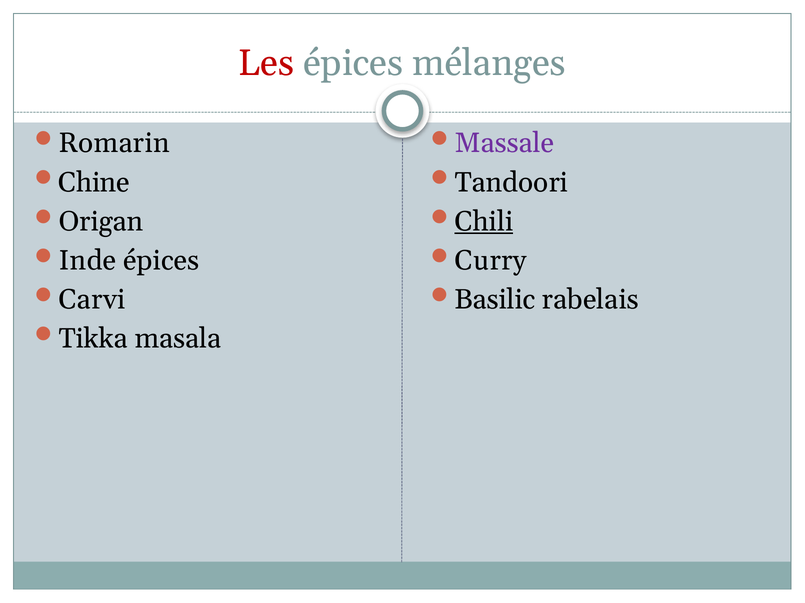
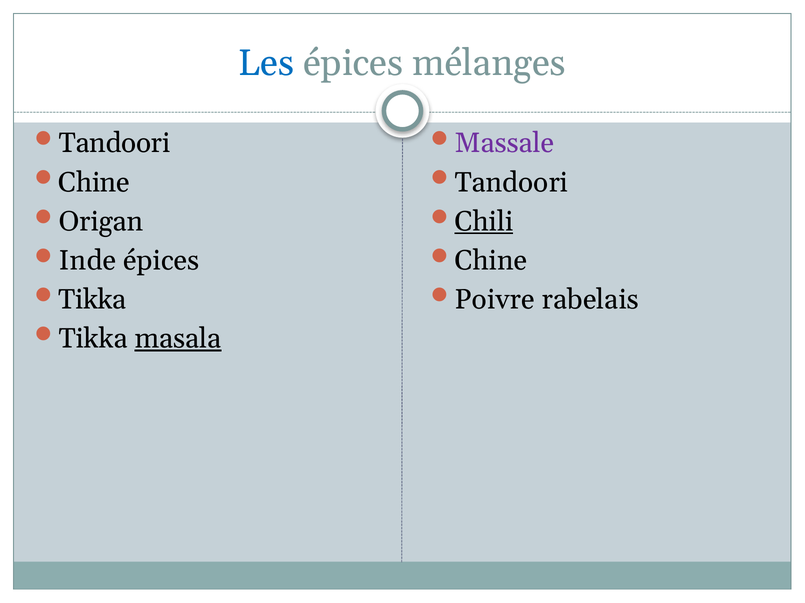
Les colour: red -> blue (266, 63)
Romarin: Romarin -> Tandoori (114, 143)
Curry: Curry -> Chine (491, 261)
Carvi: Carvi -> Tikka (92, 300)
Basilic: Basilic -> Poivre (495, 300)
masala underline: none -> present (178, 339)
